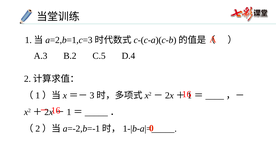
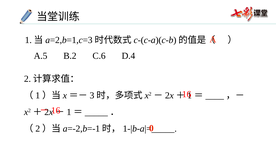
A.3: A.3 -> A.5 (41, 56)
C.5: C.5 -> C.6 (99, 56)
